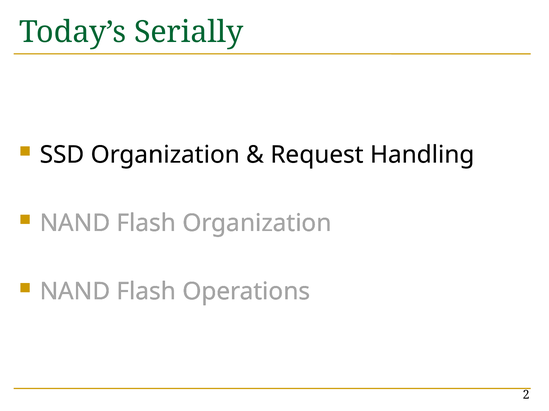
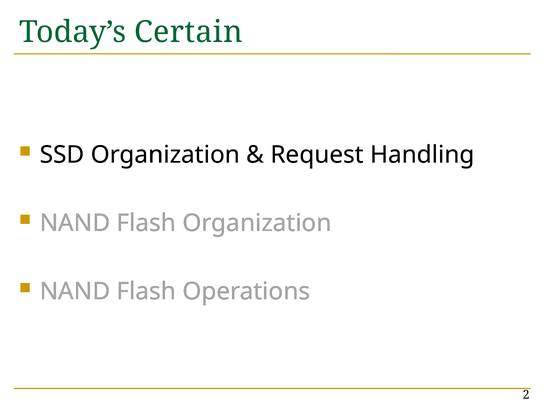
Serially: Serially -> Certain (188, 32)
